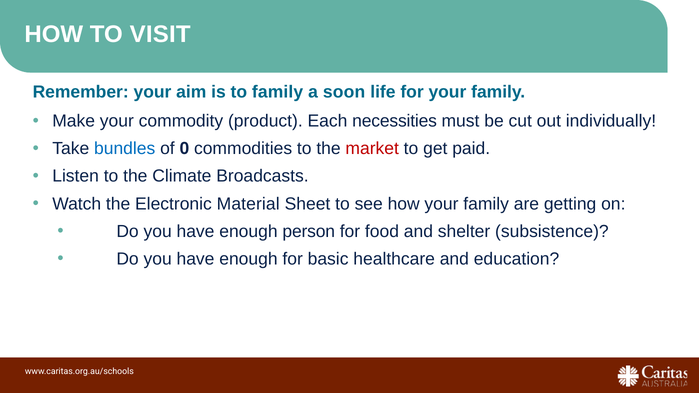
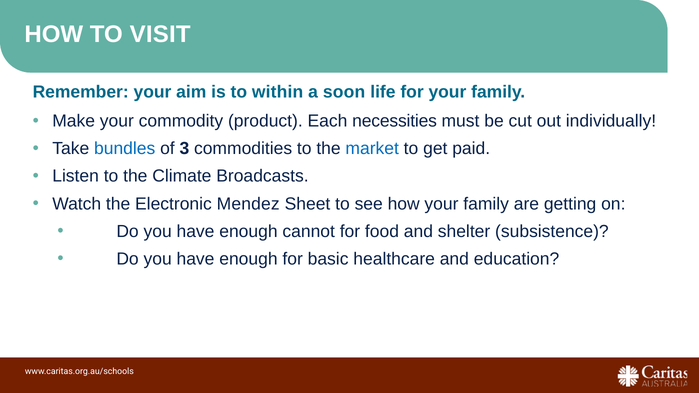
to family: family -> within (278, 92)
0: 0 -> 3 (184, 149)
market colour: red -> blue (372, 149)
Material: Material -> Mendez (248, 204)
person: person -> cannot (309, 231)
